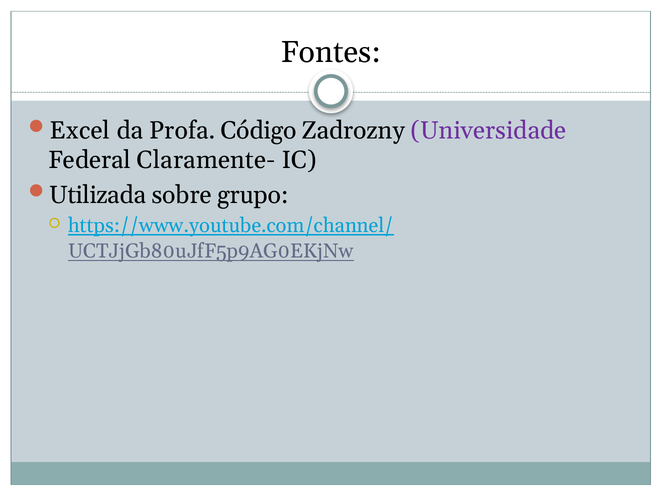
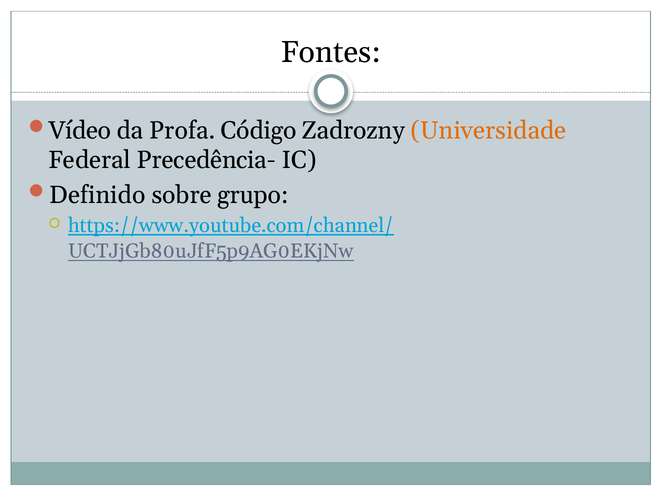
Excel: Excel -> Vídeo (80, 130)
Universidade colour: purple -> orange (489, 130)
Claramente-: Claramente- -> Precedência- (206, 160)
Utilizada: Utilizada -> Definido (97, 195)
